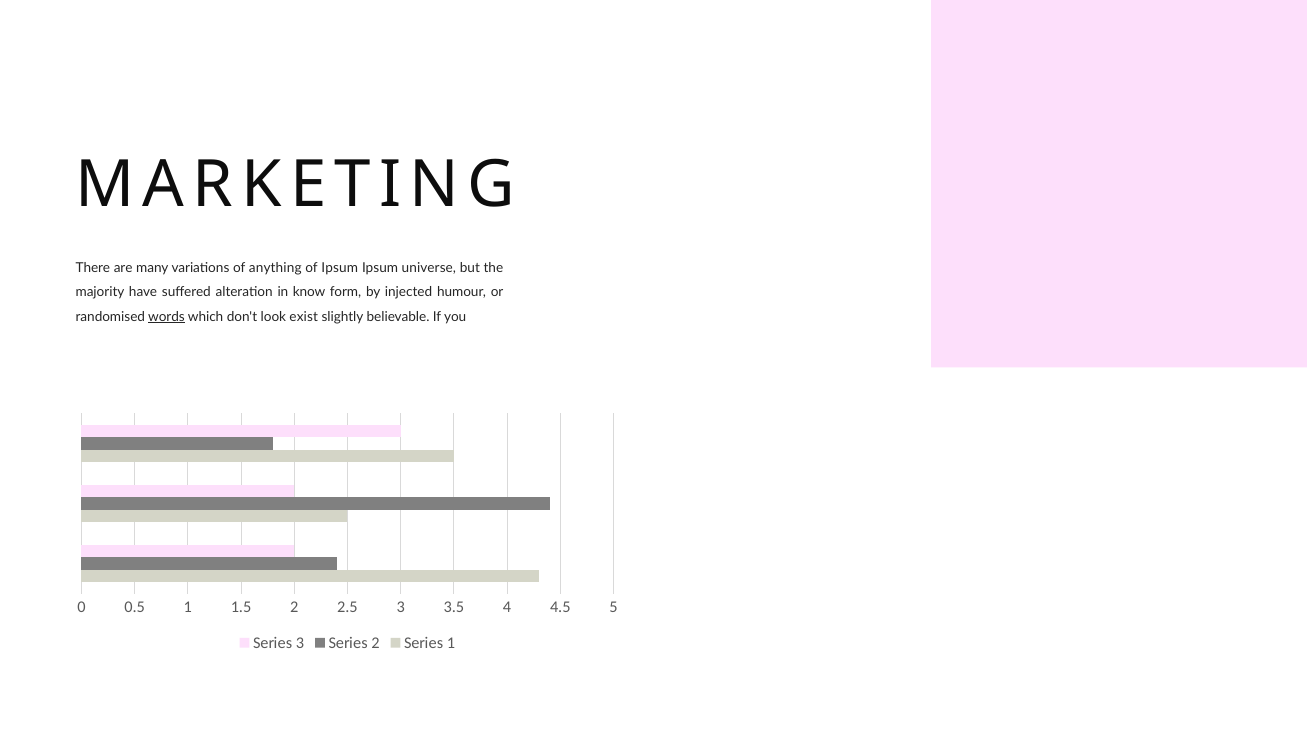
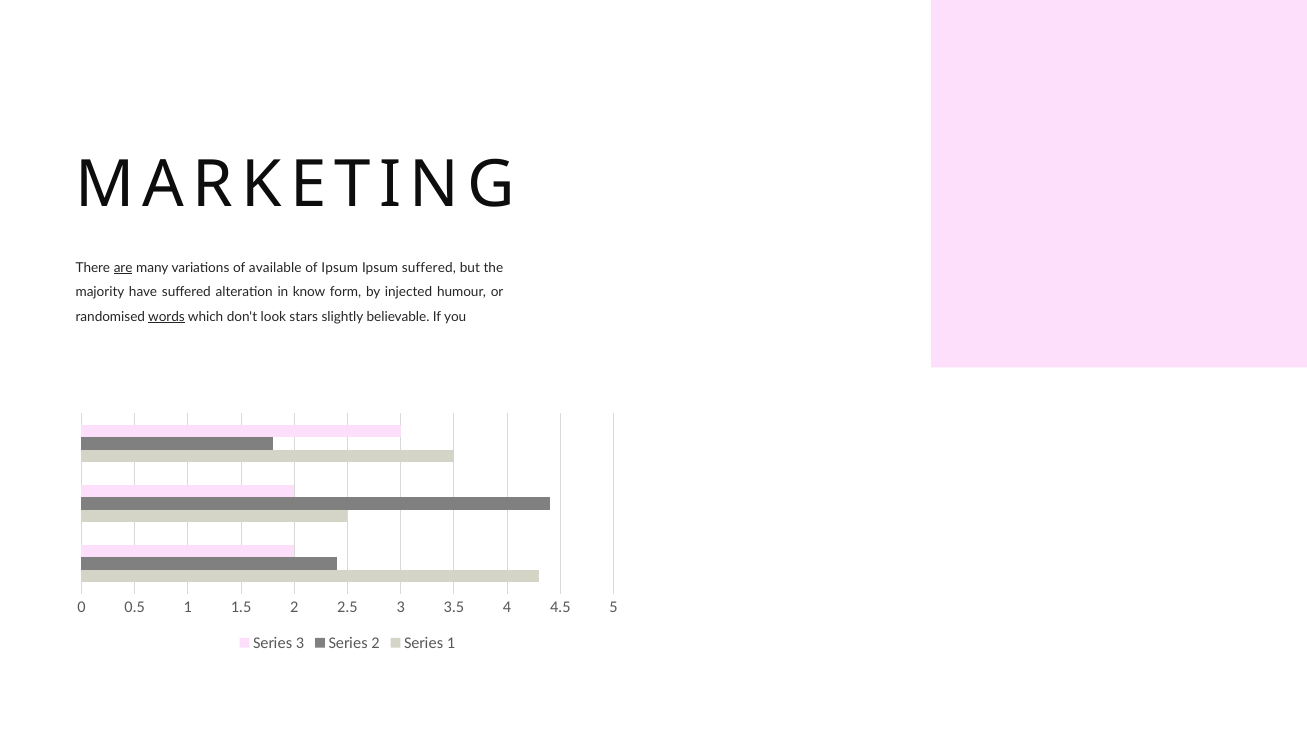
are underline: none -> present (123, 268)
anything: anything -> available (275, 268)
Ipsum universe: universe -> suffered (429, 268)
exist: exist -> stars (304, 317)
